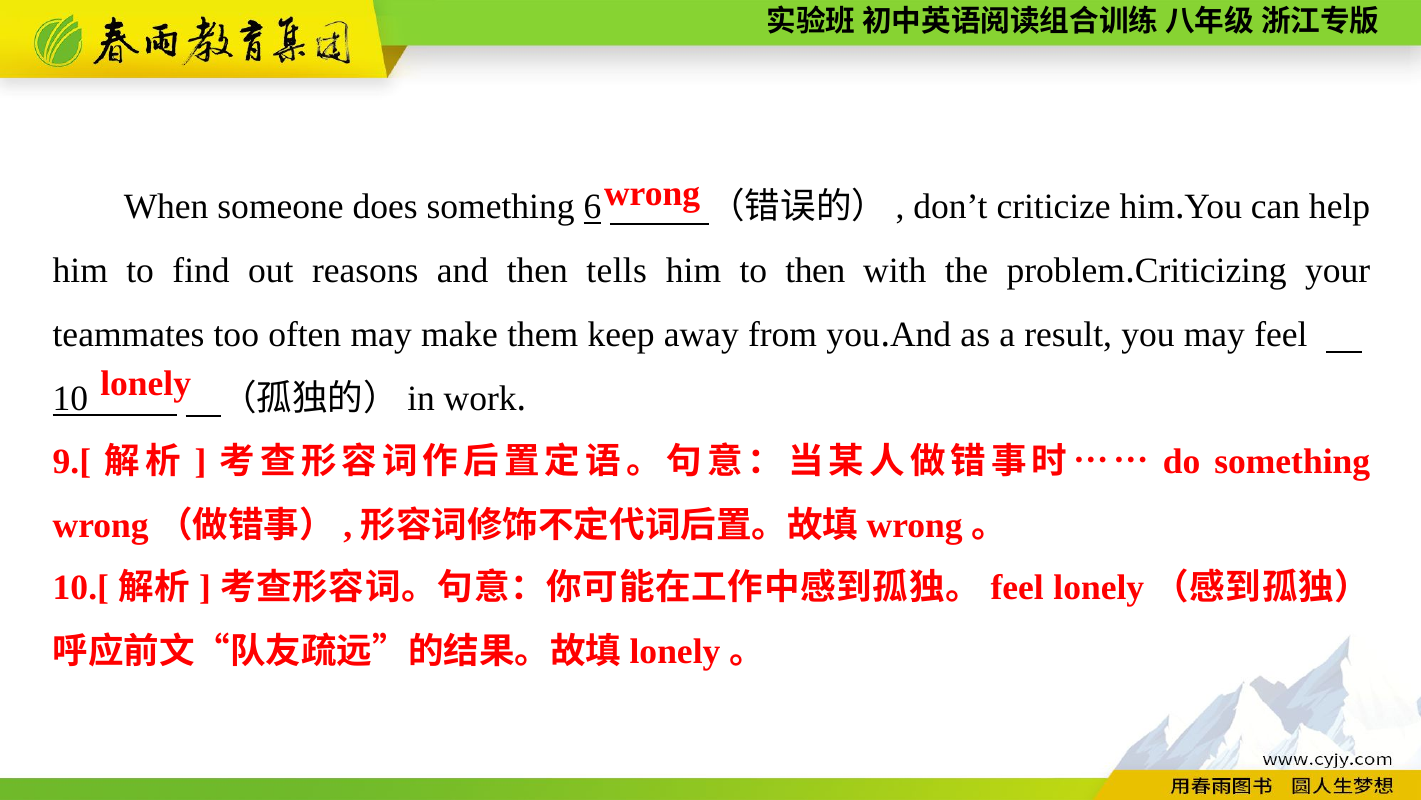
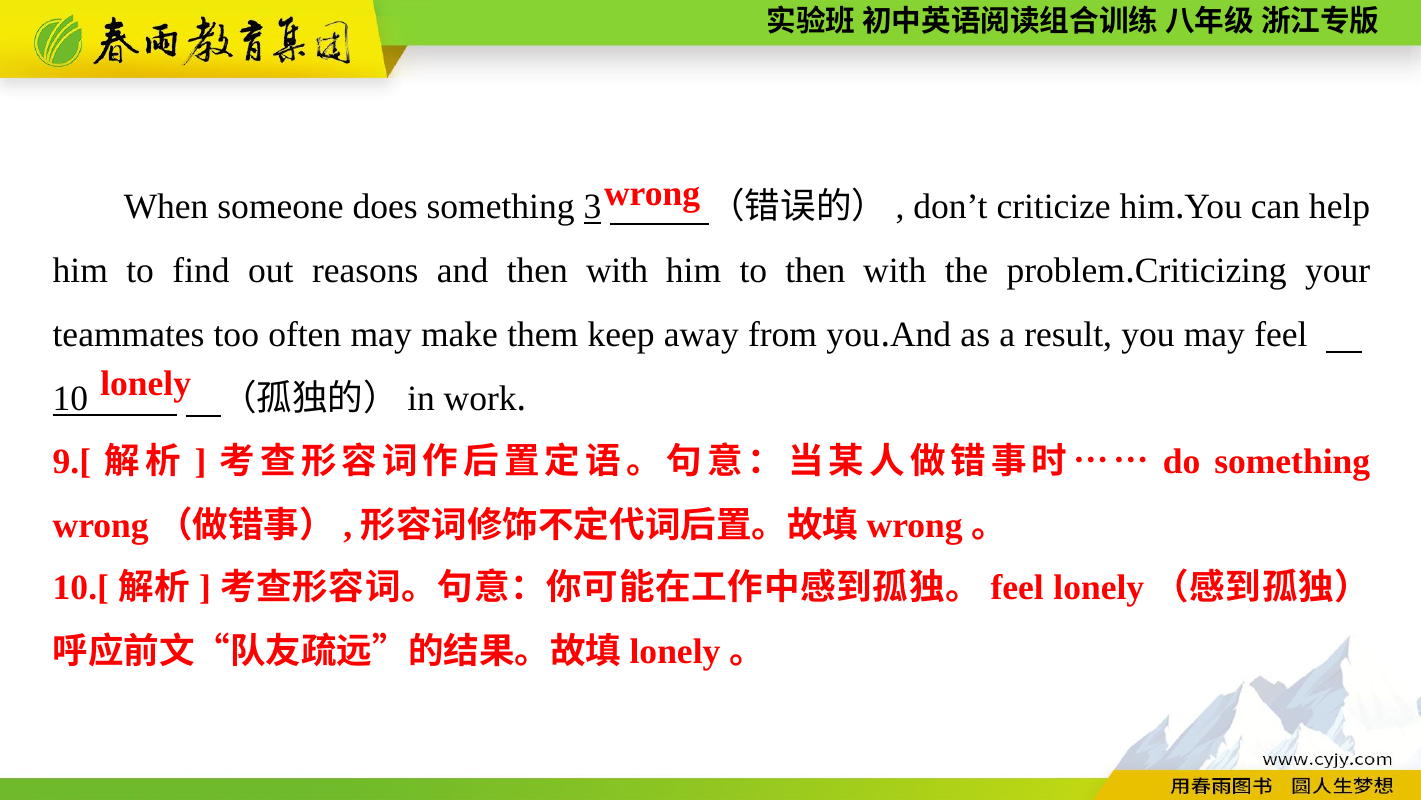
6: 6 -> 3 (593, 207)
and then tells: tells -> with (617, 271)
